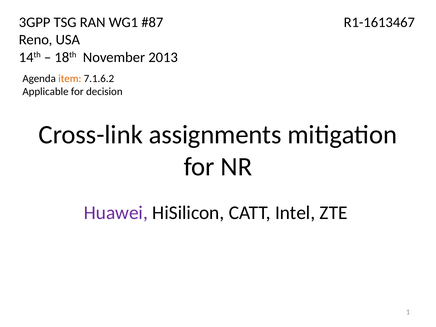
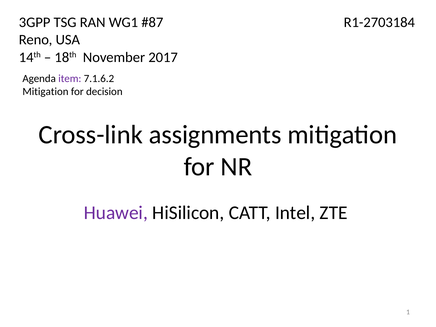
R1-1613467: R1-1613467 -> R1-2703184 (379, 22)
2013: 2013 -> 2017 (163, 57)
item colour: orange -> purple (70, 78)
Applicable: Applicable -> Mitigation (45, 92)
